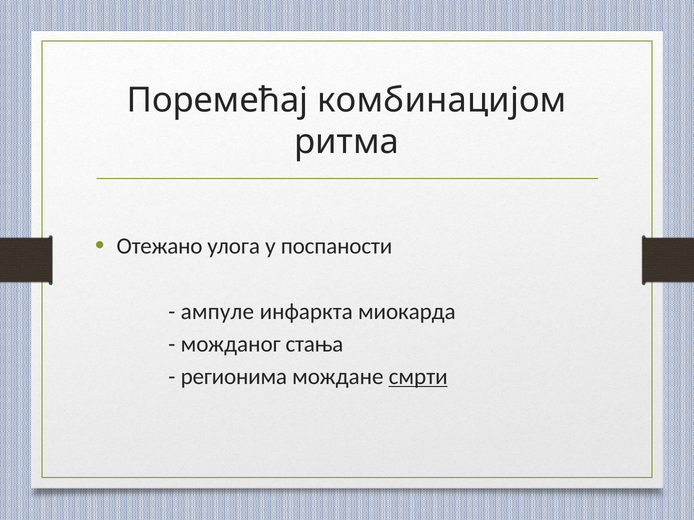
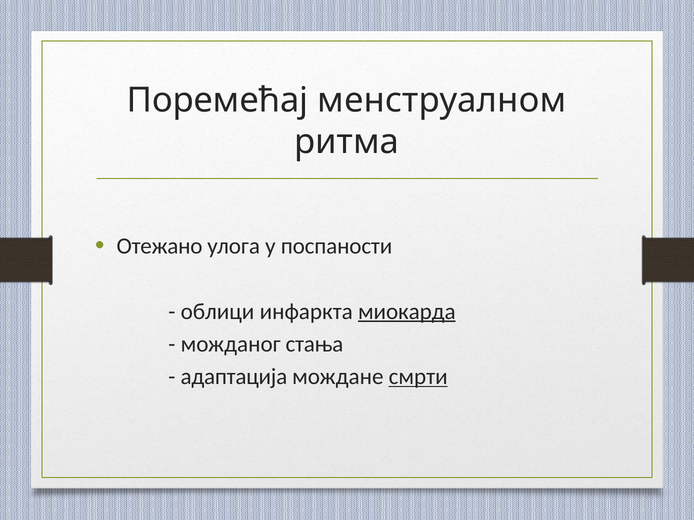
комбинацијом: комбинацијом -> мeнструaлнoм (442, 101)
ампуле: ампуле -> облици (217, 312)
миокарда underline: none -> present (407, 312)
регионима: регионима -> адаптација (234, 377)
